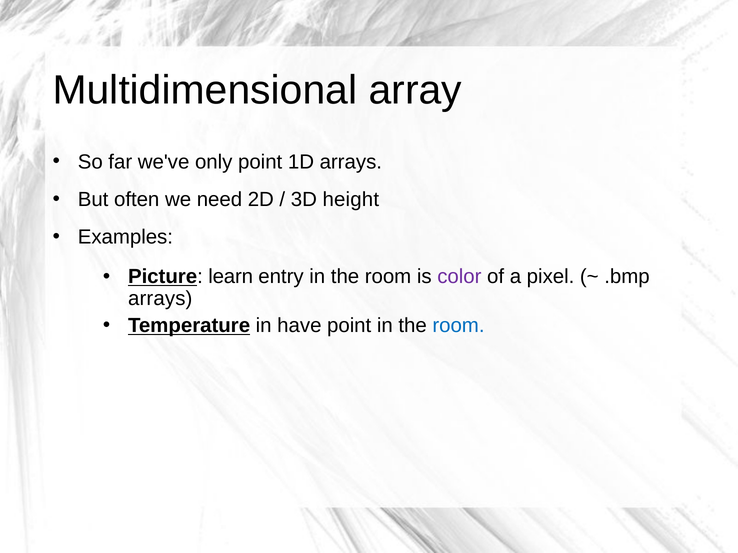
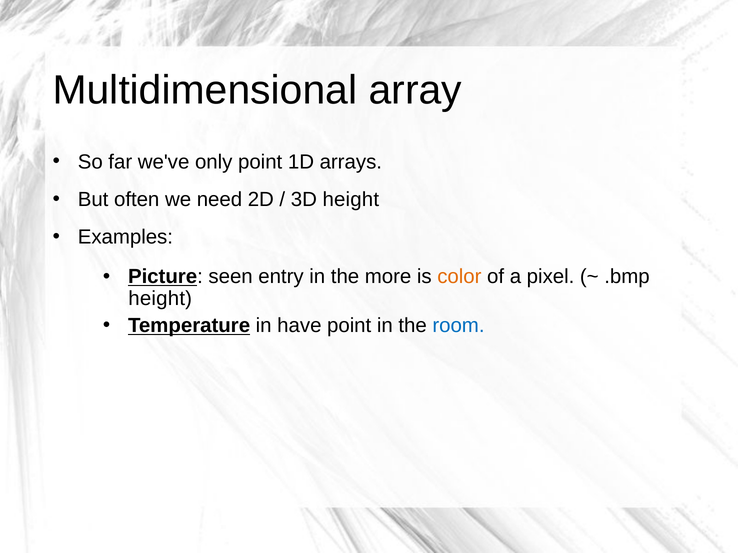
learn: learn -> seen (231, 277)
entry in the room: room -> more (388, 277)
color colour: purple -> orange (459, 277)
arrays: arrays -> height (160, 299)
